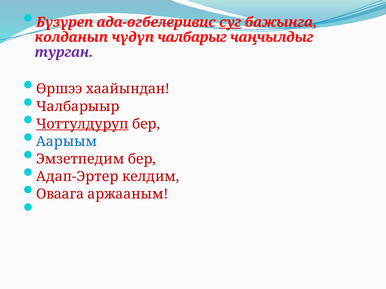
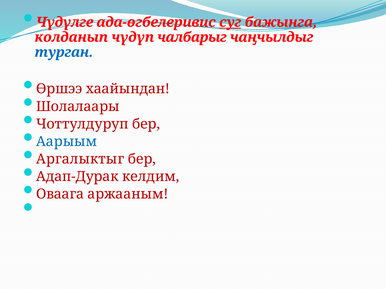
Бүзүреп: Бүзүреп -> Чүдүлге (65, 22)
турган colour: purple -> blue (64, 52)
Чалбарыыр: Чалбарыыр -> Шолалаары (78, 107)
Чоттулдуруп underline: present -> none (82, 124)
Эмзетпедим: Эмзетпедим -> Аргалыктыг (80, 159)
Адап-Эртер: Адап-Эртер -> Адап-Дурак (77, 177)
